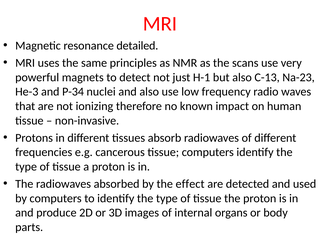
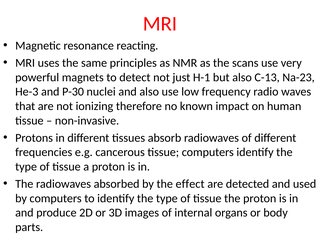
detailed: detailed -> reacting (137, 46)
P-34: P-34 -> P-30 (73, 92)
